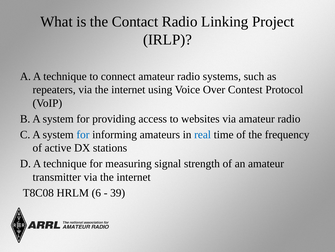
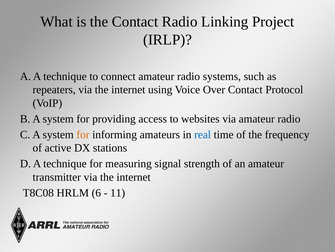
Over Contest: Contest -> Contact (245, 90)
for colour: blue -> orange (83, 134)
39: 39 -> 11 (118, 192)
